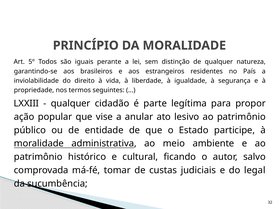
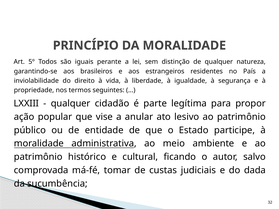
legal: legal -> dada (255, 170)
